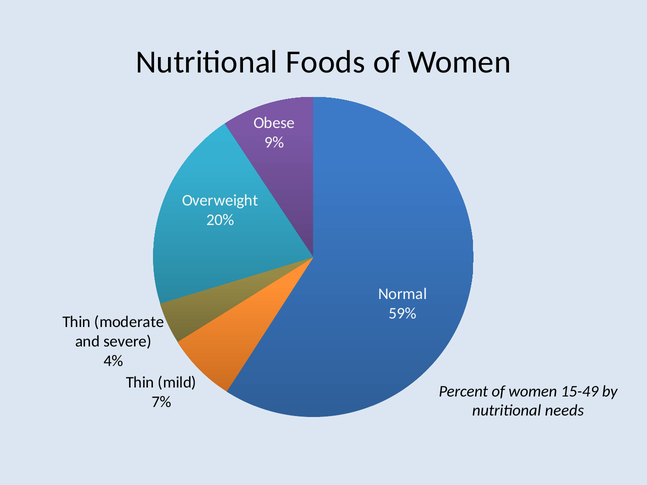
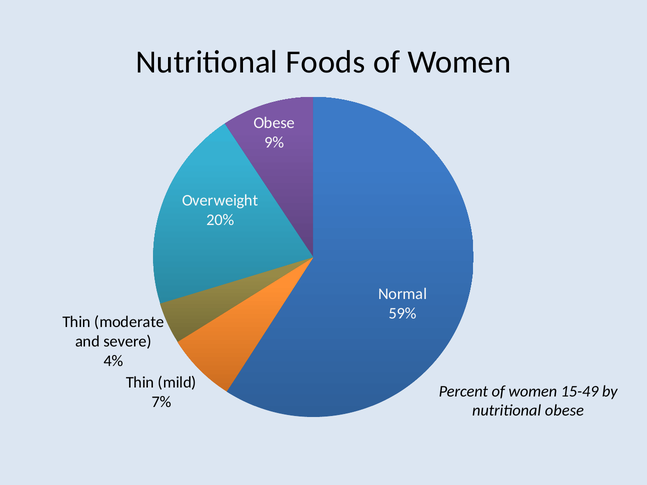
nutritional needs: needs -> obese (564, 411)
